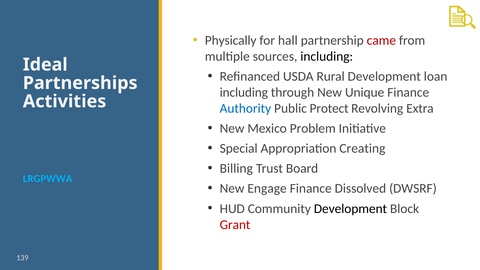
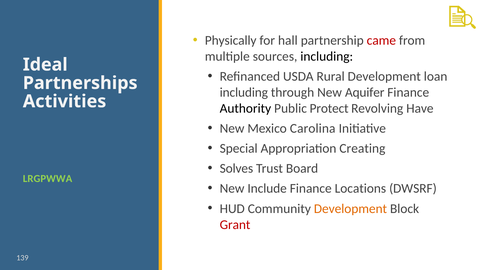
Unique: Unique -> Aquifer (365, 92)
Authority colour: blue -> black (245, 108)
Extra: Extra -> Have (420, 108)
Problem: Problem -> Carolina (313, 129)
Billing: Billing -> Solves (236, 169)
LRGPWWA colour: light blue -> light green (48, 179)
Engage: Engage -> Include (267, 189)
Dissolved: Dissolved -> Locations (360, 189)
Development colour: black -> orange (350, 209)
